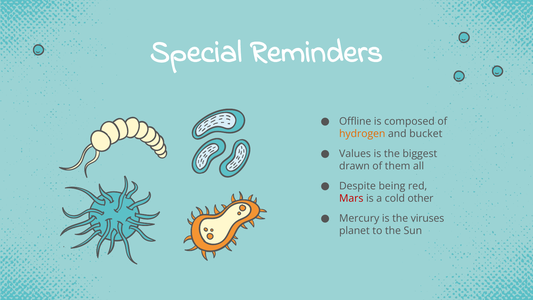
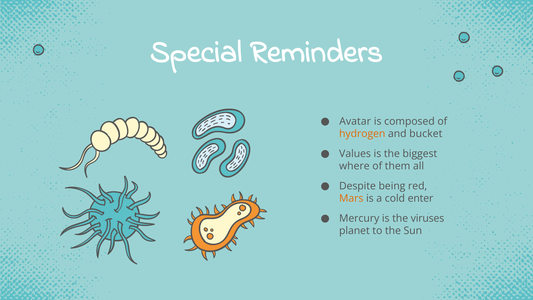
Offline: Offline -> Avatar (355, 121)
drawn: drawn -> where (354, 166)
Mars colour: red -> orange (351, 198)
other: other -> enter (420, 198)
